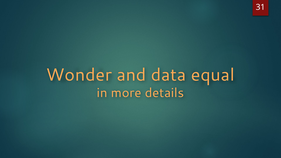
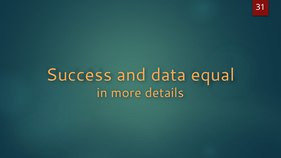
Wonder: Wonder -> Success (79, 75)
